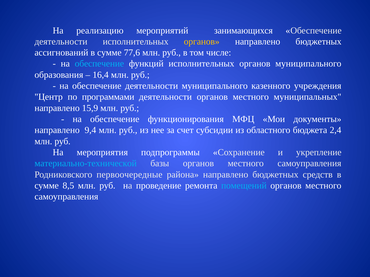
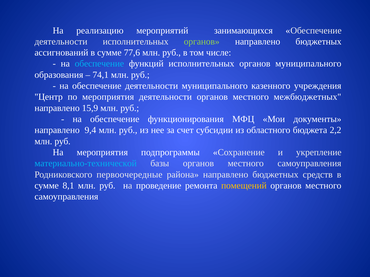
органов colour: yellow -> light green (202, 42)
16,4: 16,4 -> 74,1 (101, 75)
по программами: программами -> мероприятия (108, 97)
муниципальных: муниципальных -> межбюджетных (307, 97)
2,4: 2,4 -> 2,2 (336, 130)
8,5: 8,5 -> 8,1 (68, 186)
помещений colour: light blue -> yellow (244, 186)
